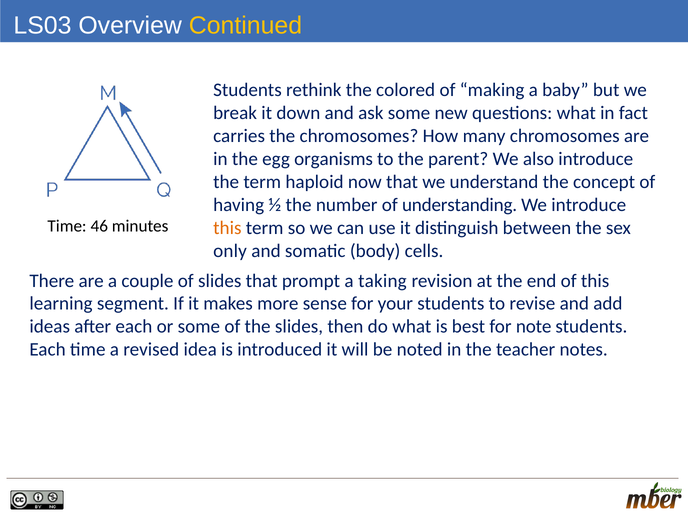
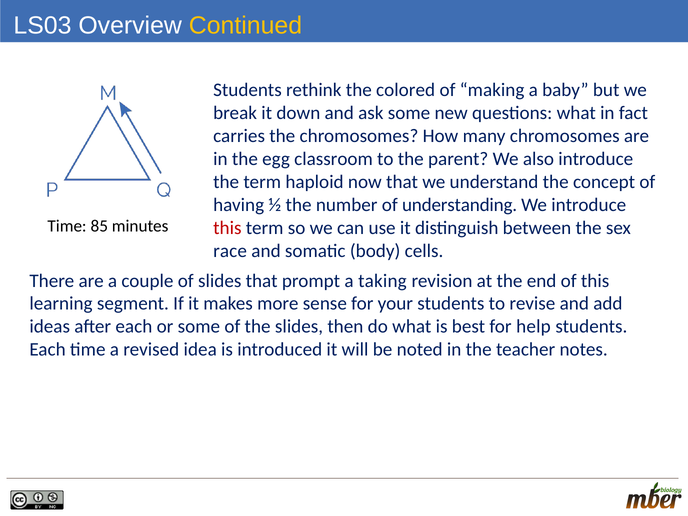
organisms: organisms -> classroom (333, 159)
46: 46 -> 85 (99, 226)
this colour: orange -> red (227, 228)
only: only -> race (230, 251)
note: note -> help (533, 327)
